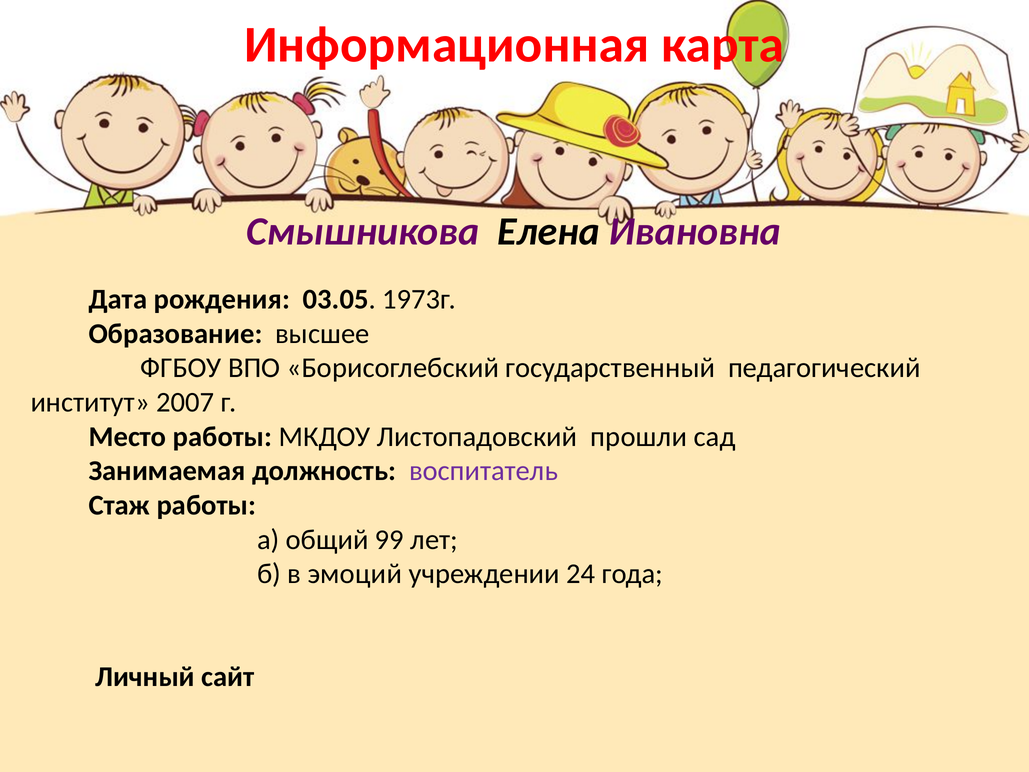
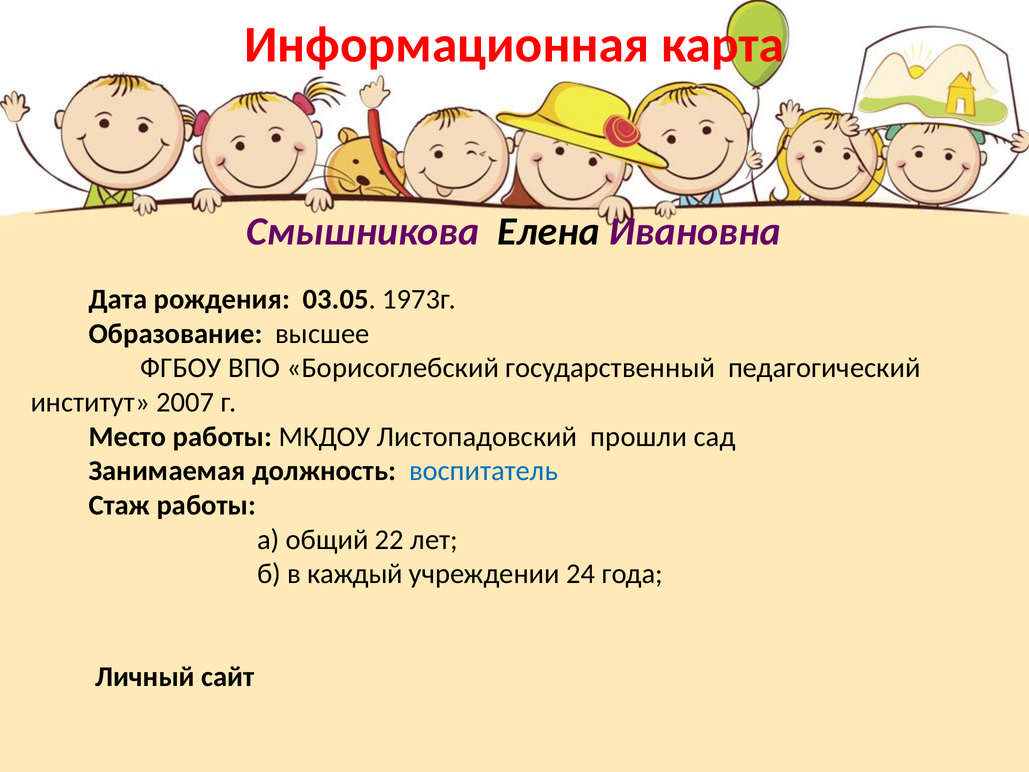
воспитатель colour: purple -> blue (484, 471)
99: 99 -> 22 (389, 539)
эмоций: эмоций -> каждый (355, 574)
